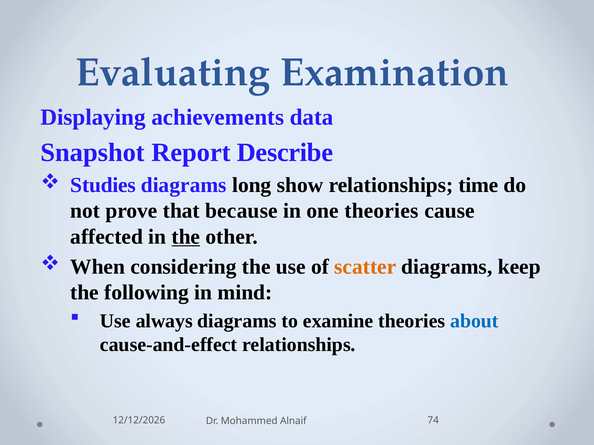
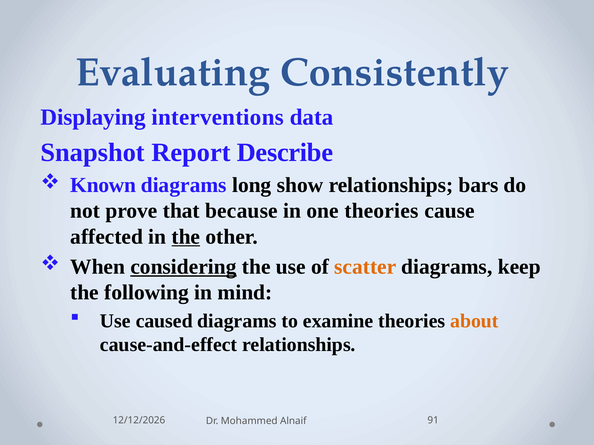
Examination: Examination -> Consistently (394, 72)
achievements: achievements -> interventions (218, 117)
Studies: Studies -> Known (103, 185)
time: time -> bars (479, 185)
considering underline: none -> present (183, 267)
always: always -> caused (164, 321)
about colour: blue -> orange (474, 321)
74: 74 -> 91 (433, 421)
